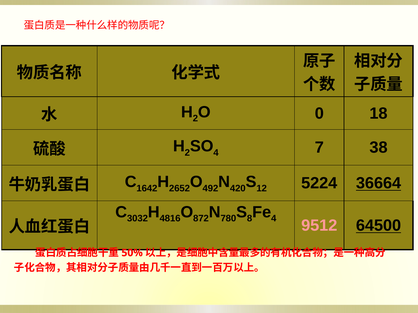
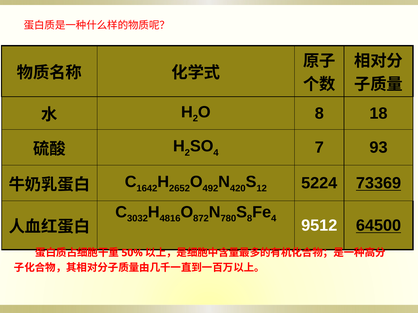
0: 0 -> 8 (319, 114)
38: 38 -> 93 (379, 148)
36664: 36664 -> 73369 (379, 184)
9512 colour: pink -> white (319, 226)
